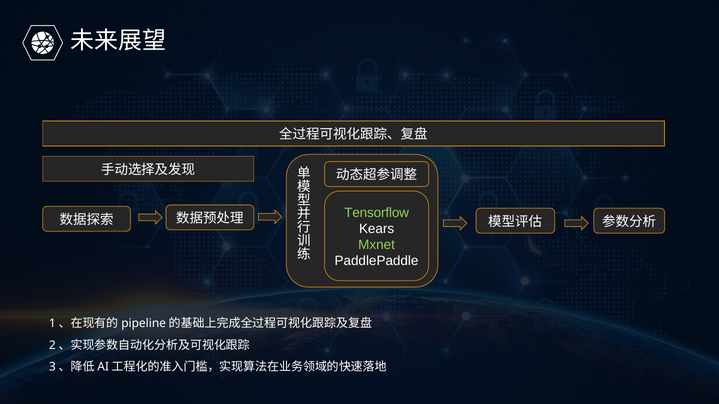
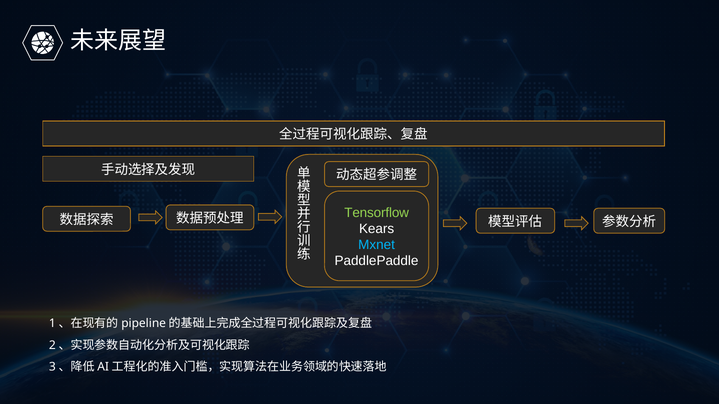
Mxnet colour: light green -> light blue (377, 245)
